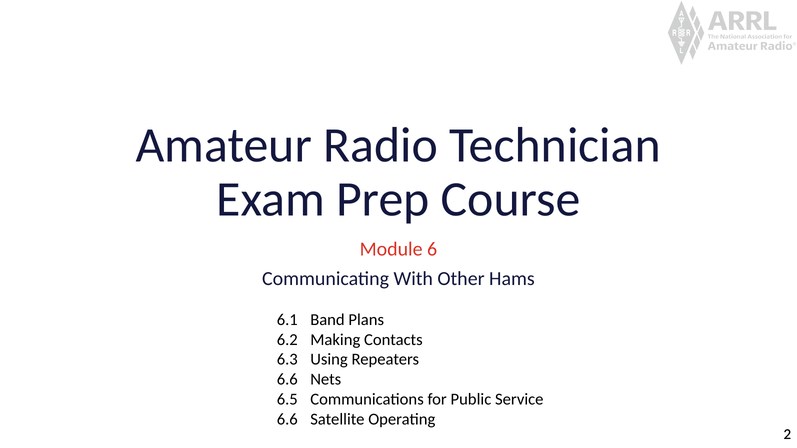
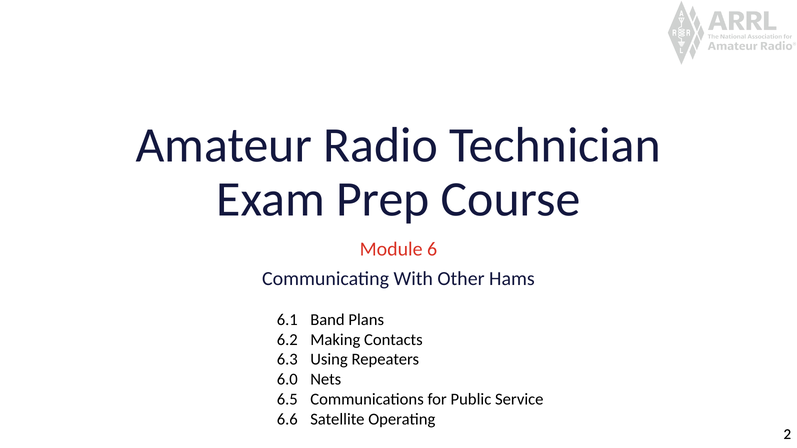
6.6: 6.6 -> 6.0 (287, 380)
